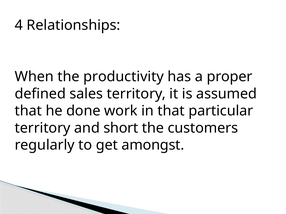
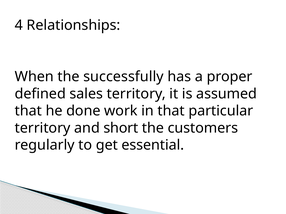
productivity: productivity -> successfully (123, 77)
amongst: amongst -> essential (153, 145)
